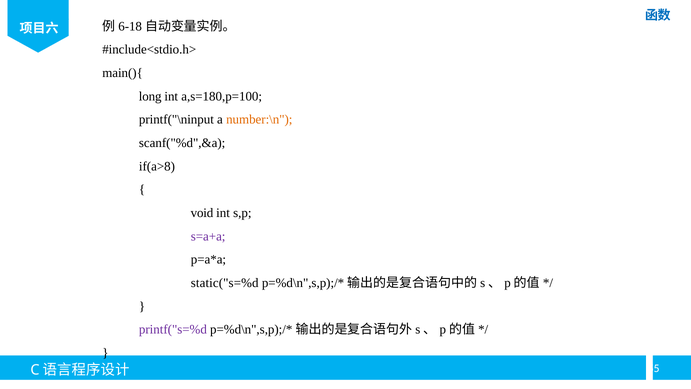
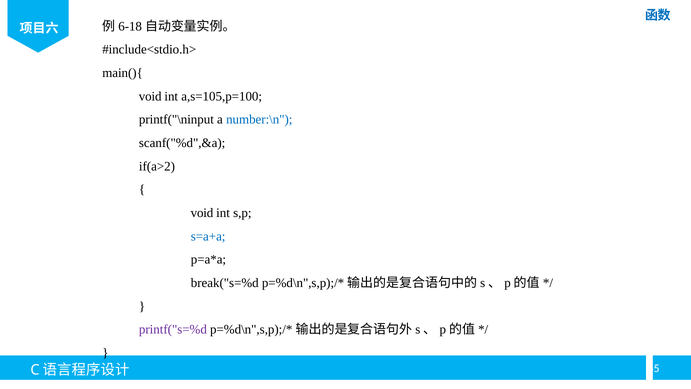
long: long -> void (150, 96)
a,s=180,p=100: a,s=180,p=100 -> a,s=105,p=100 (222, 96)
number:\n colour: orange -> blue (259, 120)
if(a>8: if(a>8 -> if(a>2 (157, 166)
s=a+a colour: purple -> blue (208, 236)
static("s=%d: static("s=%d -> break("s=%d (225, 283)
